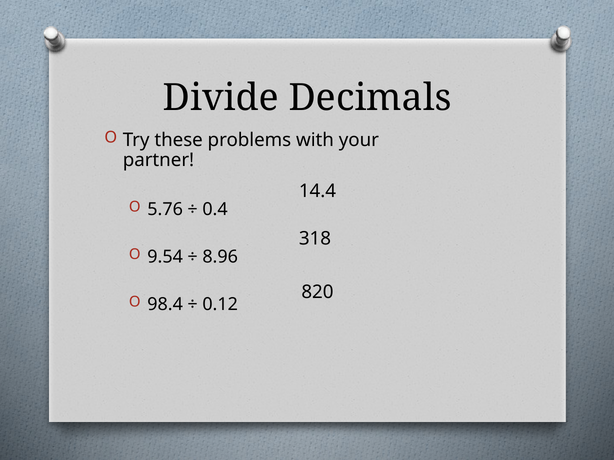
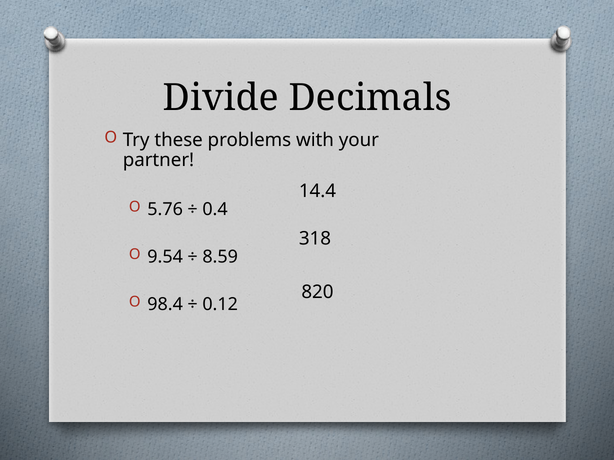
8.96: 8.96 -> 8.59 (220, 257)
